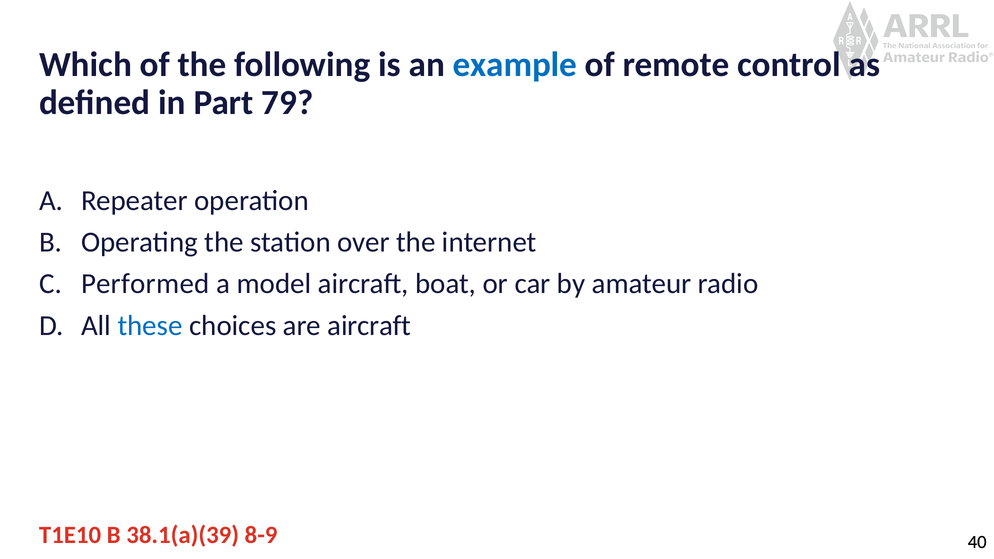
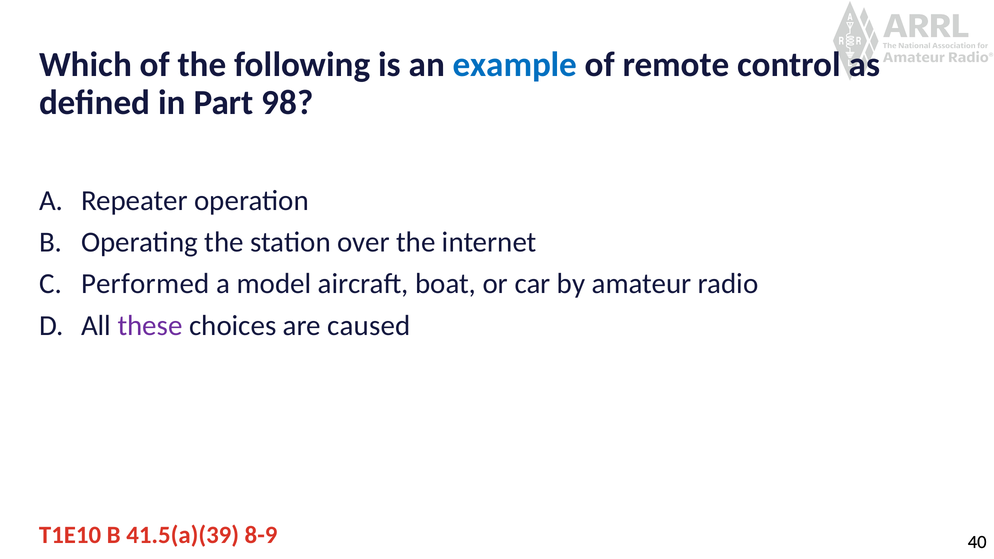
79: 79 -> 98 (287, 103)
these colour: blue -> purple (150, 326)
are aircraft: aircraft -> caused (369, 326)
38.1(a)(39: 38.1(a)(39 -> 41.5(a)(39 (183, 535)
